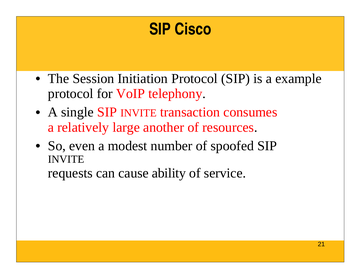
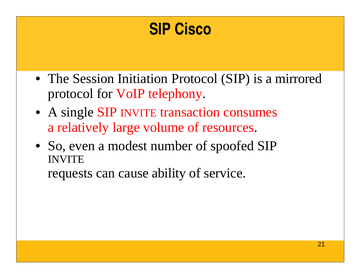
example: example -> mirrored (299, 79)
another: another -> volume (164, 127)
